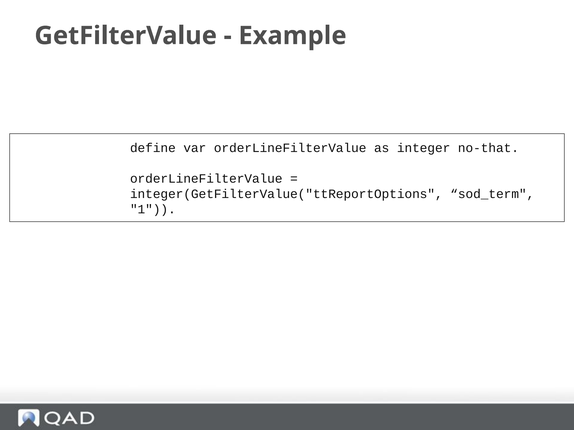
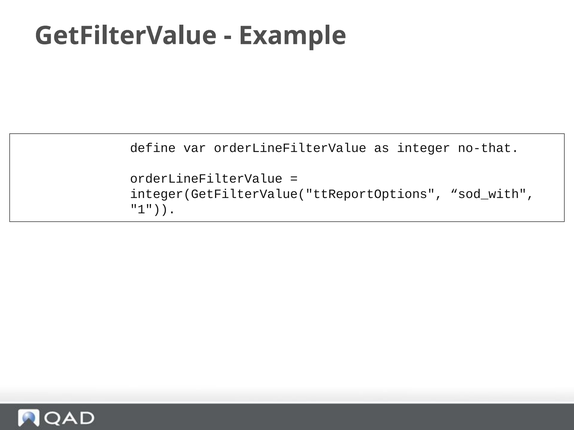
sod_term: sod_term -> sod_with (492, 194)
